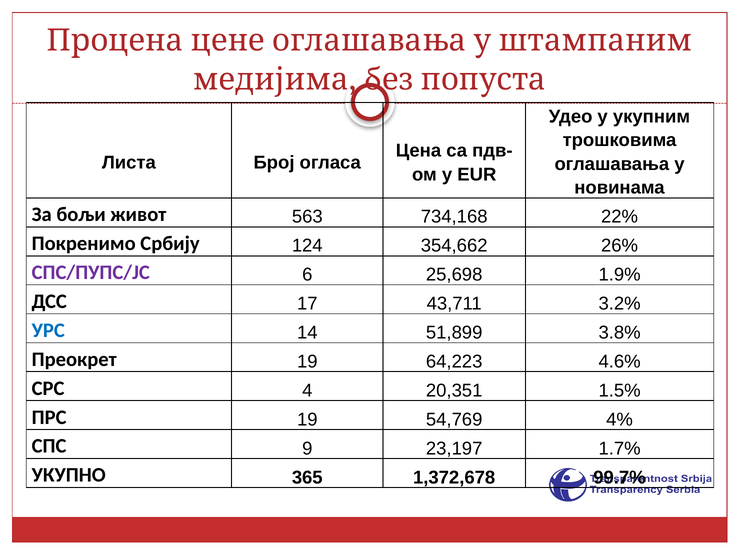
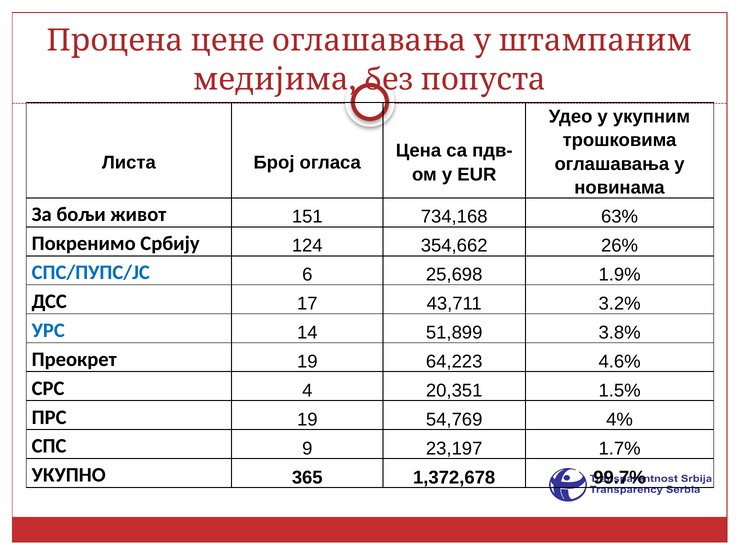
563: 563 -> 151 (307, 217)
22%: 22% -> 63% (620, 217)
СПС/ПУПС/ЈС colour: purple -> blue (91, 272)
